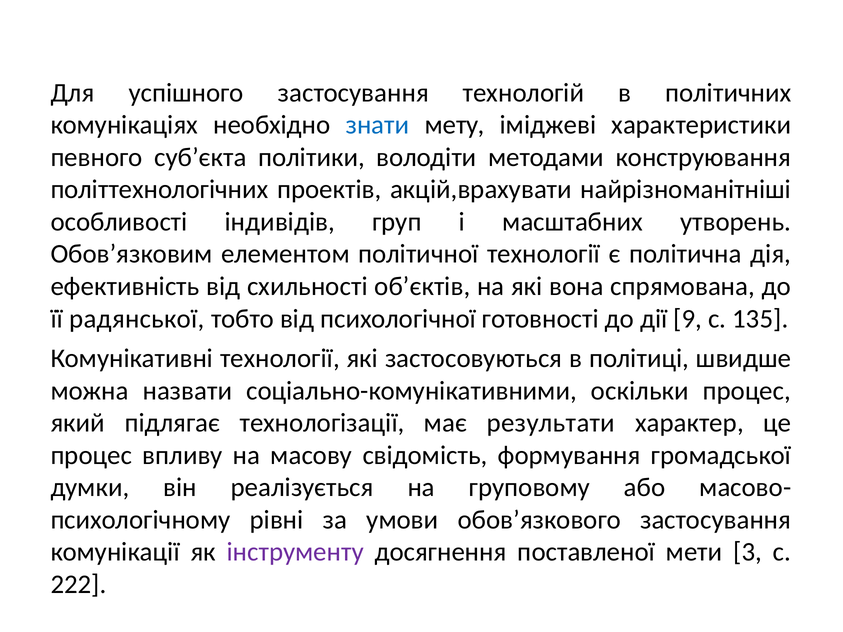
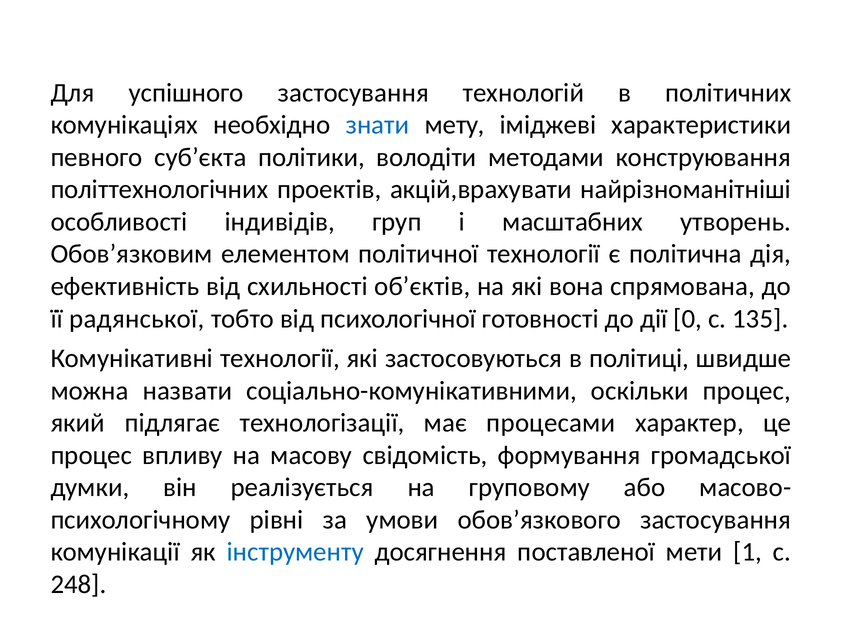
9: 9 -> 0 (688, 319)
результати: результати -> процесами (551, 423)
інструменту colour: purple -> blue (295, 552)
3: 3 -> 1 (748, 552)
222: 222 -> 248 (79, 585)
